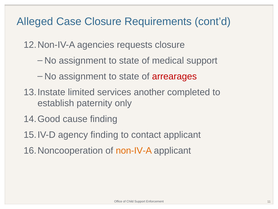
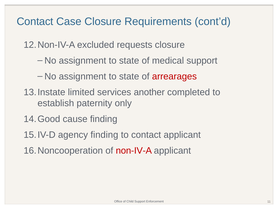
Alleged: Alleged -> Contact (35, 22)
agencies: agencies -> excluded (96, 45)
non-IV-A colour: orange -> red (134, 150)
